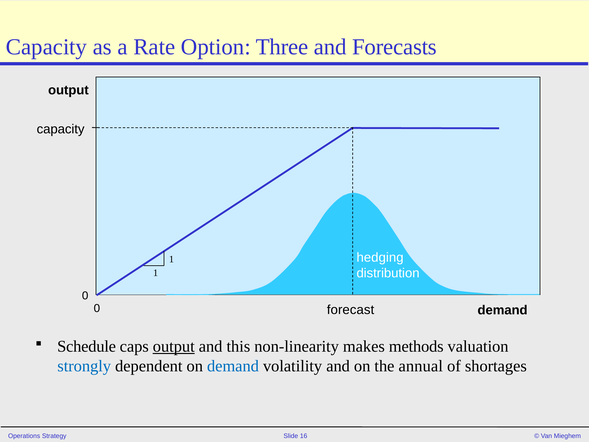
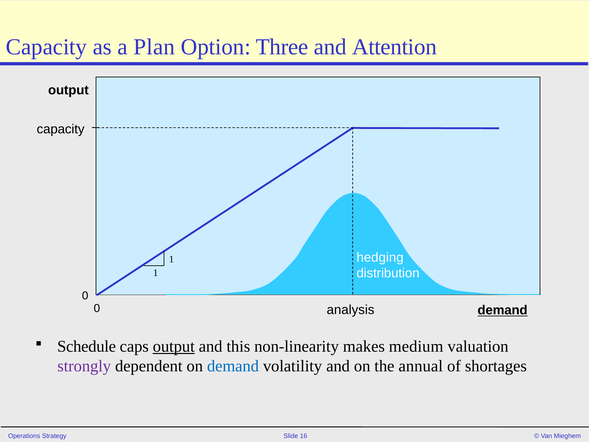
Rate: Rate -> Plan (154, 47)
Forecasts: Forecasts -> Attention (394, 47)
forecast: forecast -> analysis (351, 310)
demand underline: none -> present (503, 310)
methods: methods -> medium (416, 346)
strongly colour: blue -> purple (84, 366)
